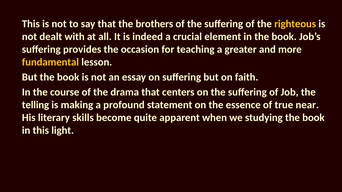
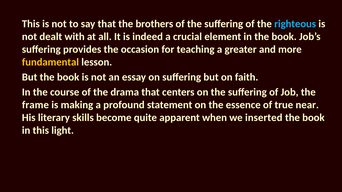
righteous colour: yellow -> light blue (295, 24)
telling: telling -> frame (35, 105)
studying: studying -> inserted (264, 118)
